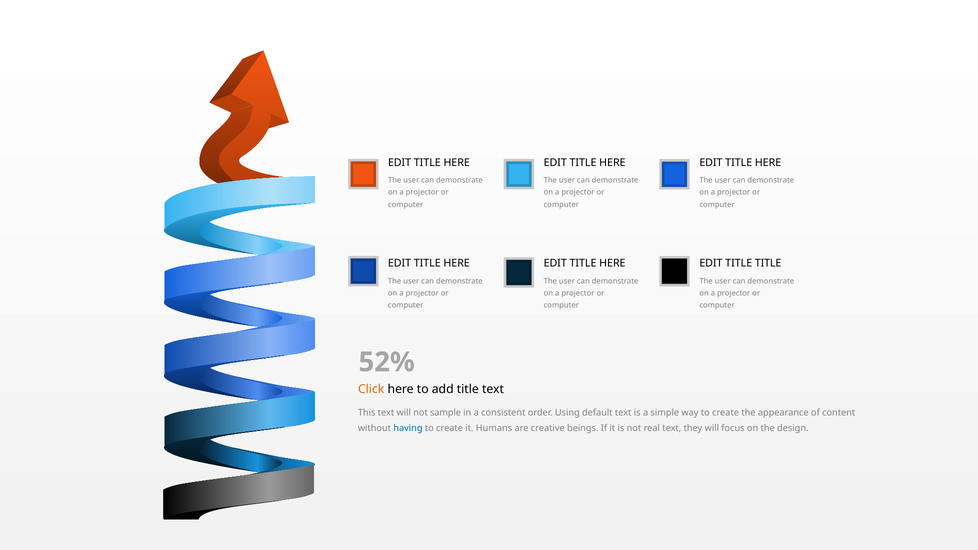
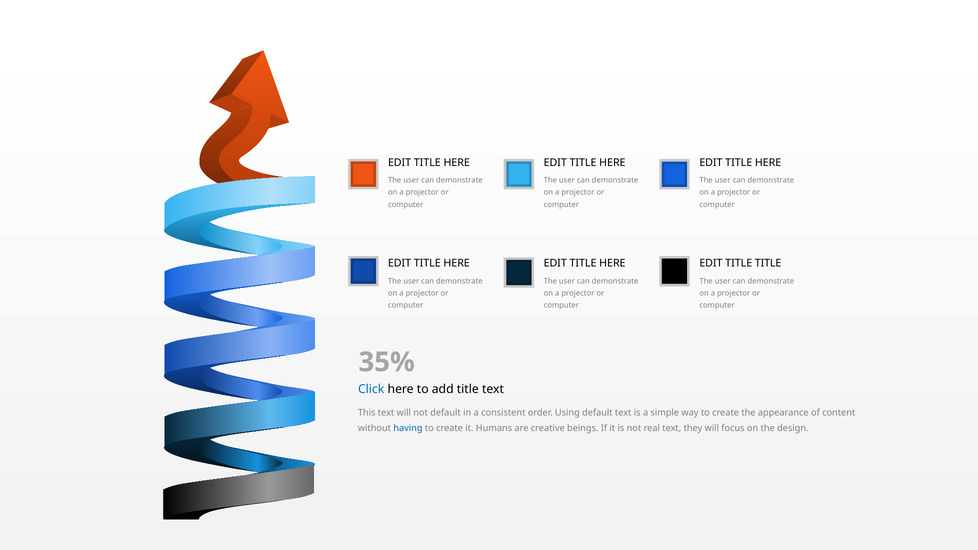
52%: 52% -> 35% (387, 362)
Click colour: orange -> blue (371, 389)
not sample: sample -> default (446, 413)
